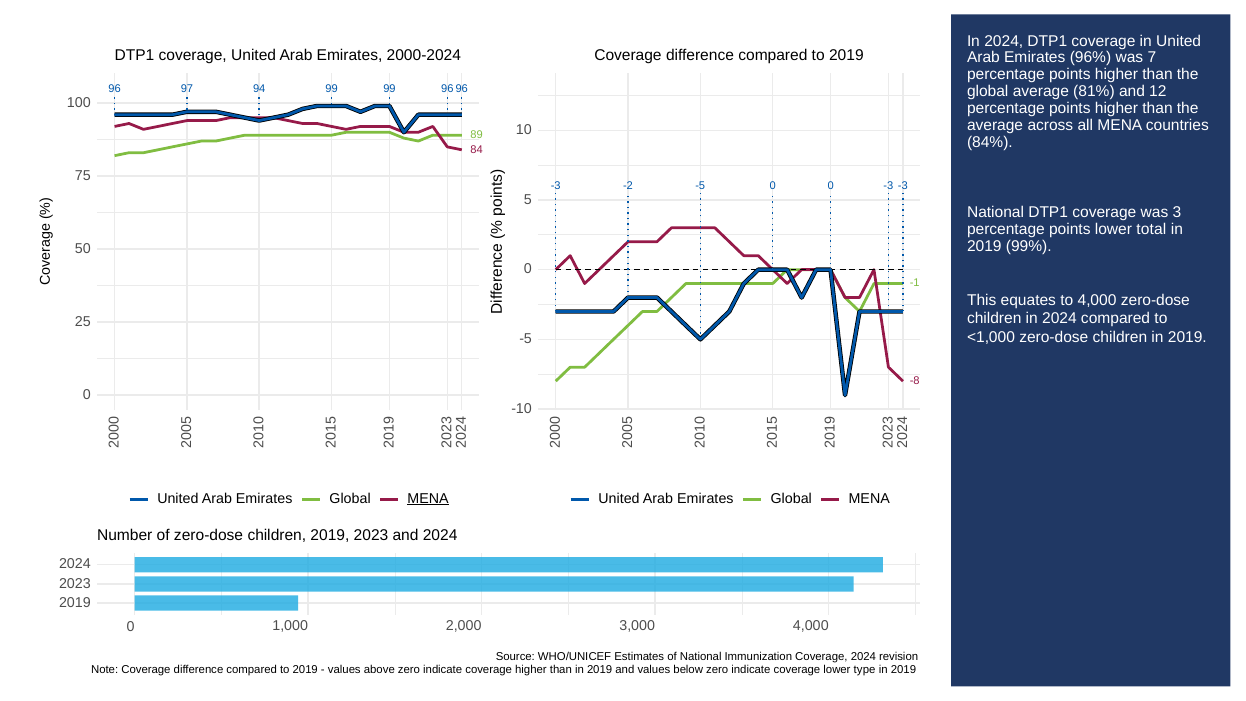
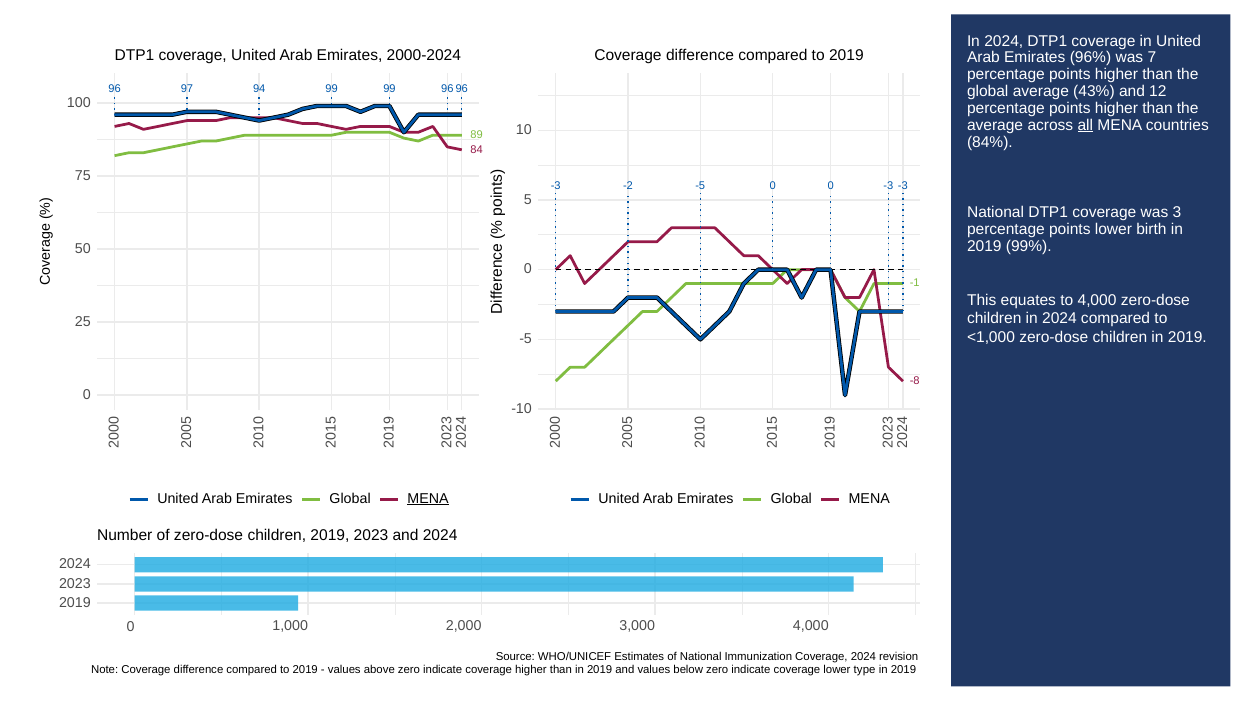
81%: 81% -> 43% (1094, 91)
all underline: none -> present (1085, 125)
total: total -> birth (1151, 229)
